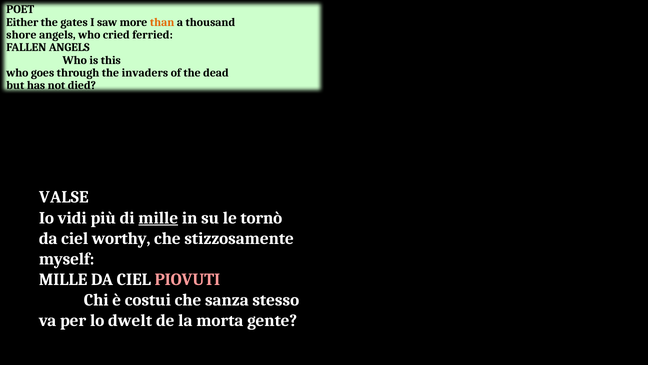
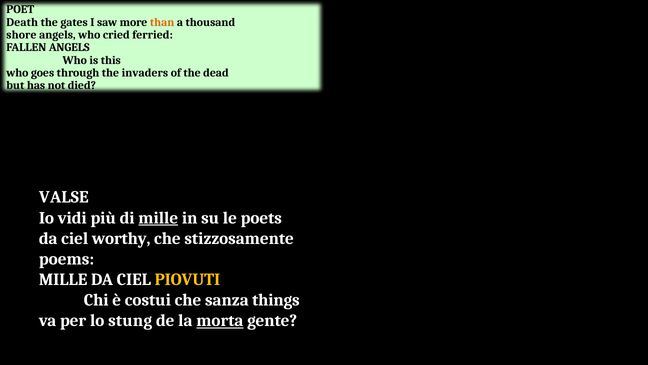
Either: Either -> Death (22, 22)
tornò: tornò -> poets (261, 218)
myself: myself -> poems (67, 259)
PIOVUTI colour: pink -> yellow (187, 279)
stesso: stesso -> things (276, 300)
dwelt: dwelt -> stung (130, 320)
morta underline: none -> present (220, 320)
